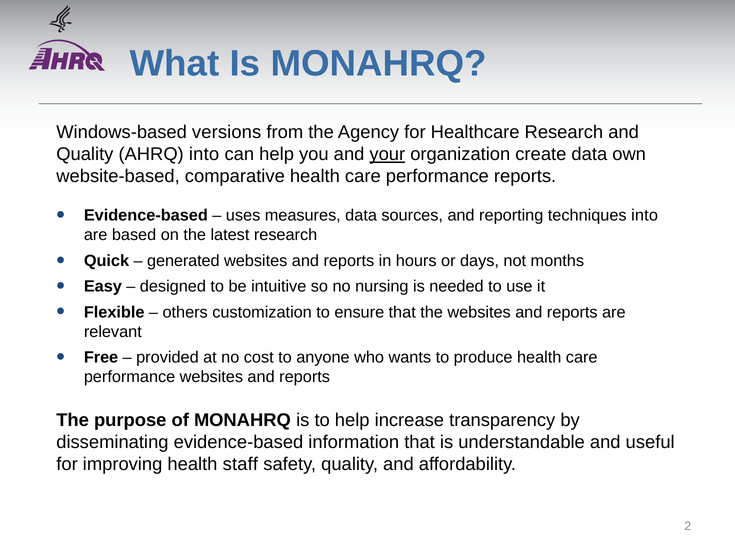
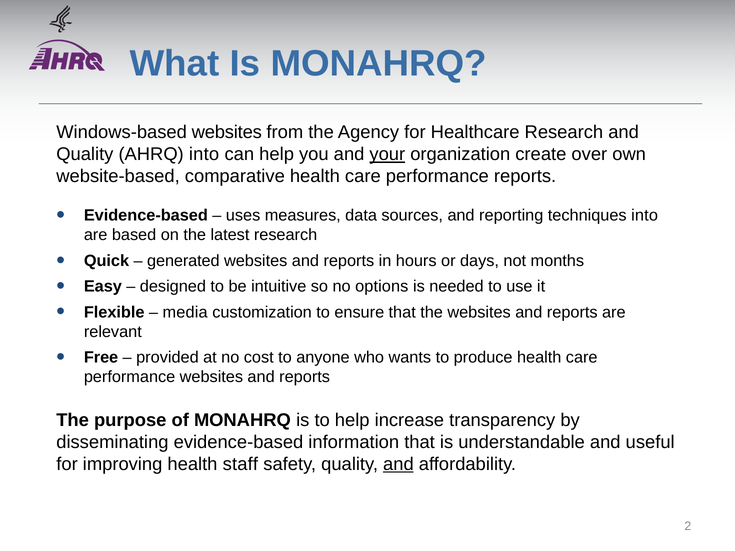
Windows-based versions: versions -> websites (227, 132)
create data: data -> over (589, 154)
nursing: nursing -> options (382, 287)
others: others -> media (185, 312)
and underline: none -> present (398, 464)
